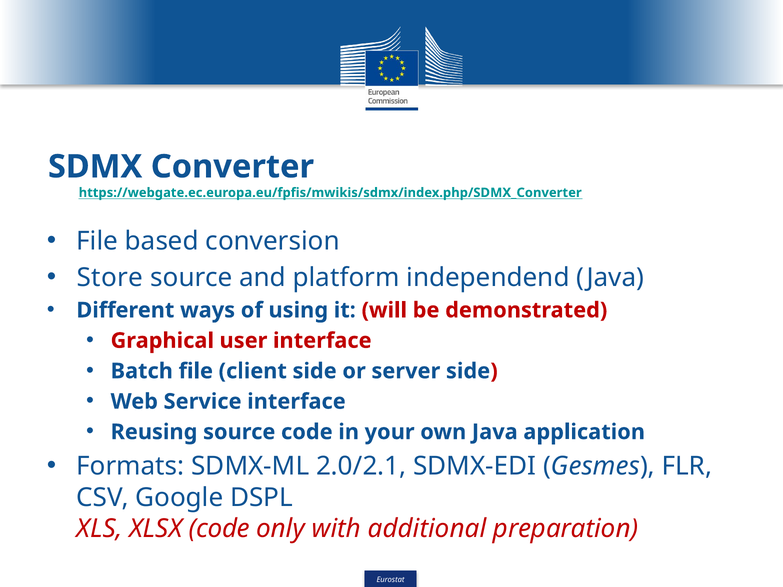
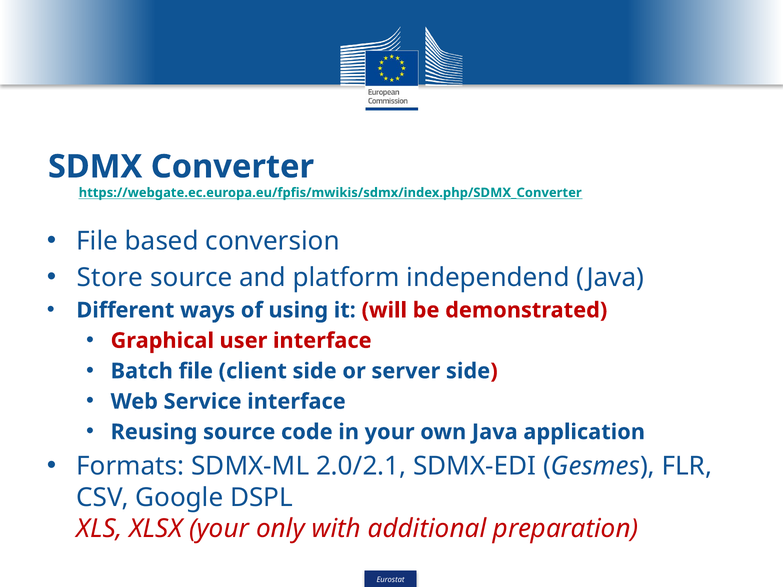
XLSX code: code -> your (219, 529)
